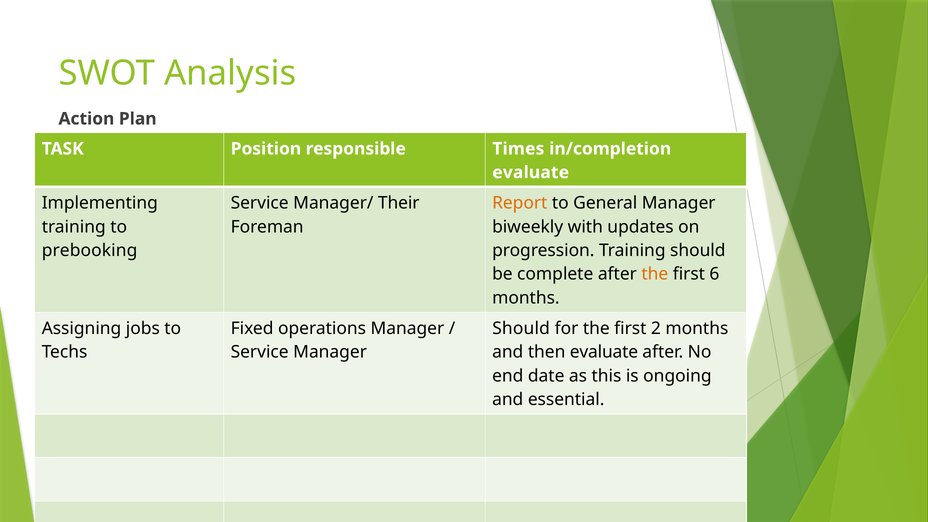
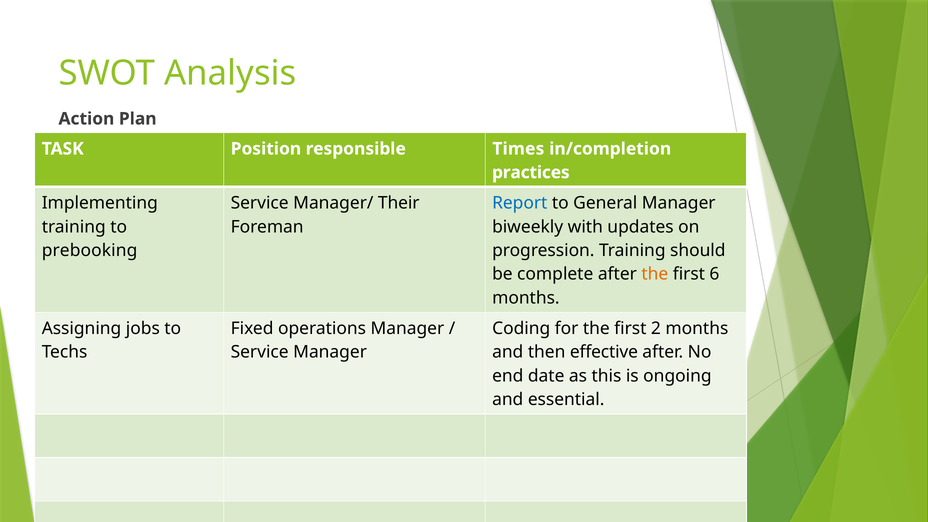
evaluate: evaluate -> practices (531, 172)
Report colour: orange -> blue (520, 203)
Should: Should -> Coding (521, 328)
then evaluate: evaluate -> effective (604, 352)
